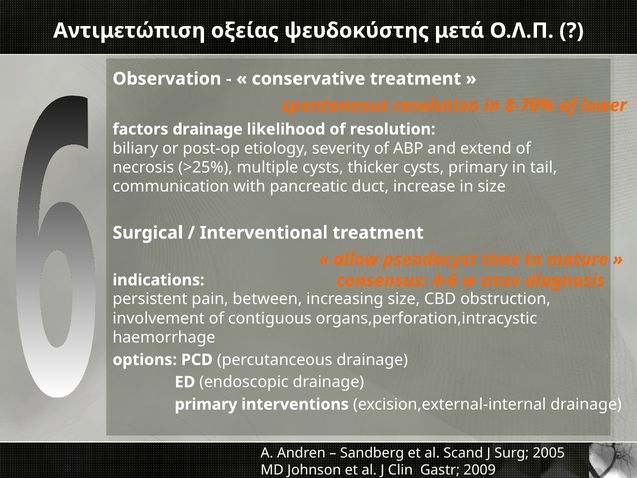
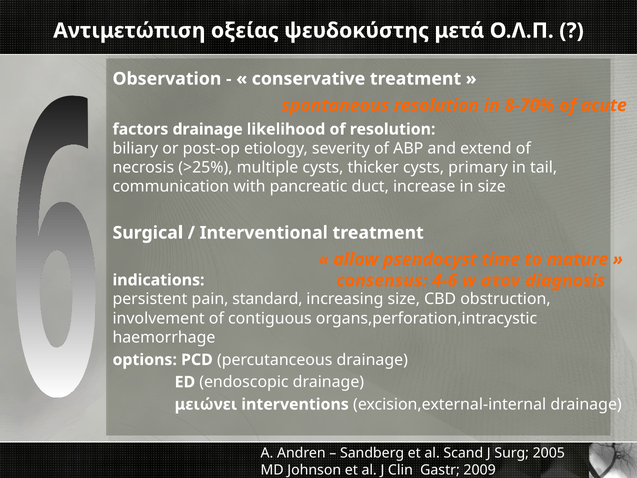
lower: lower -> acute (604, 105)
between: between -> standard (267, 299)
primary: primary -> μειώνει (206, 404)
